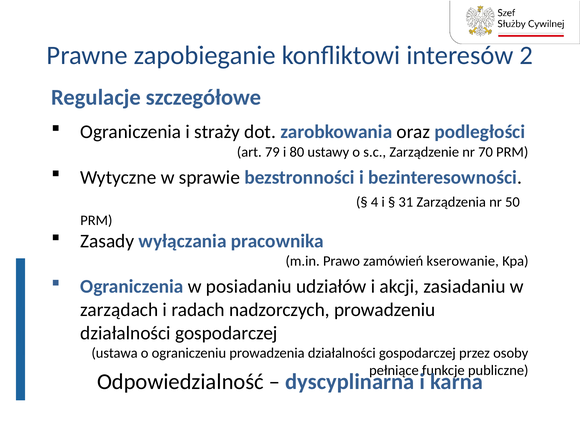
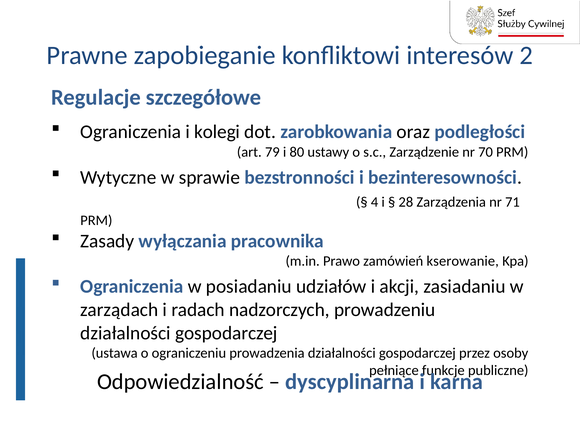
straży: straży -> kolegi (217, 132)
31: 31 -> 28 (406, 202)
50: 50 -> 71 (512, 202)
